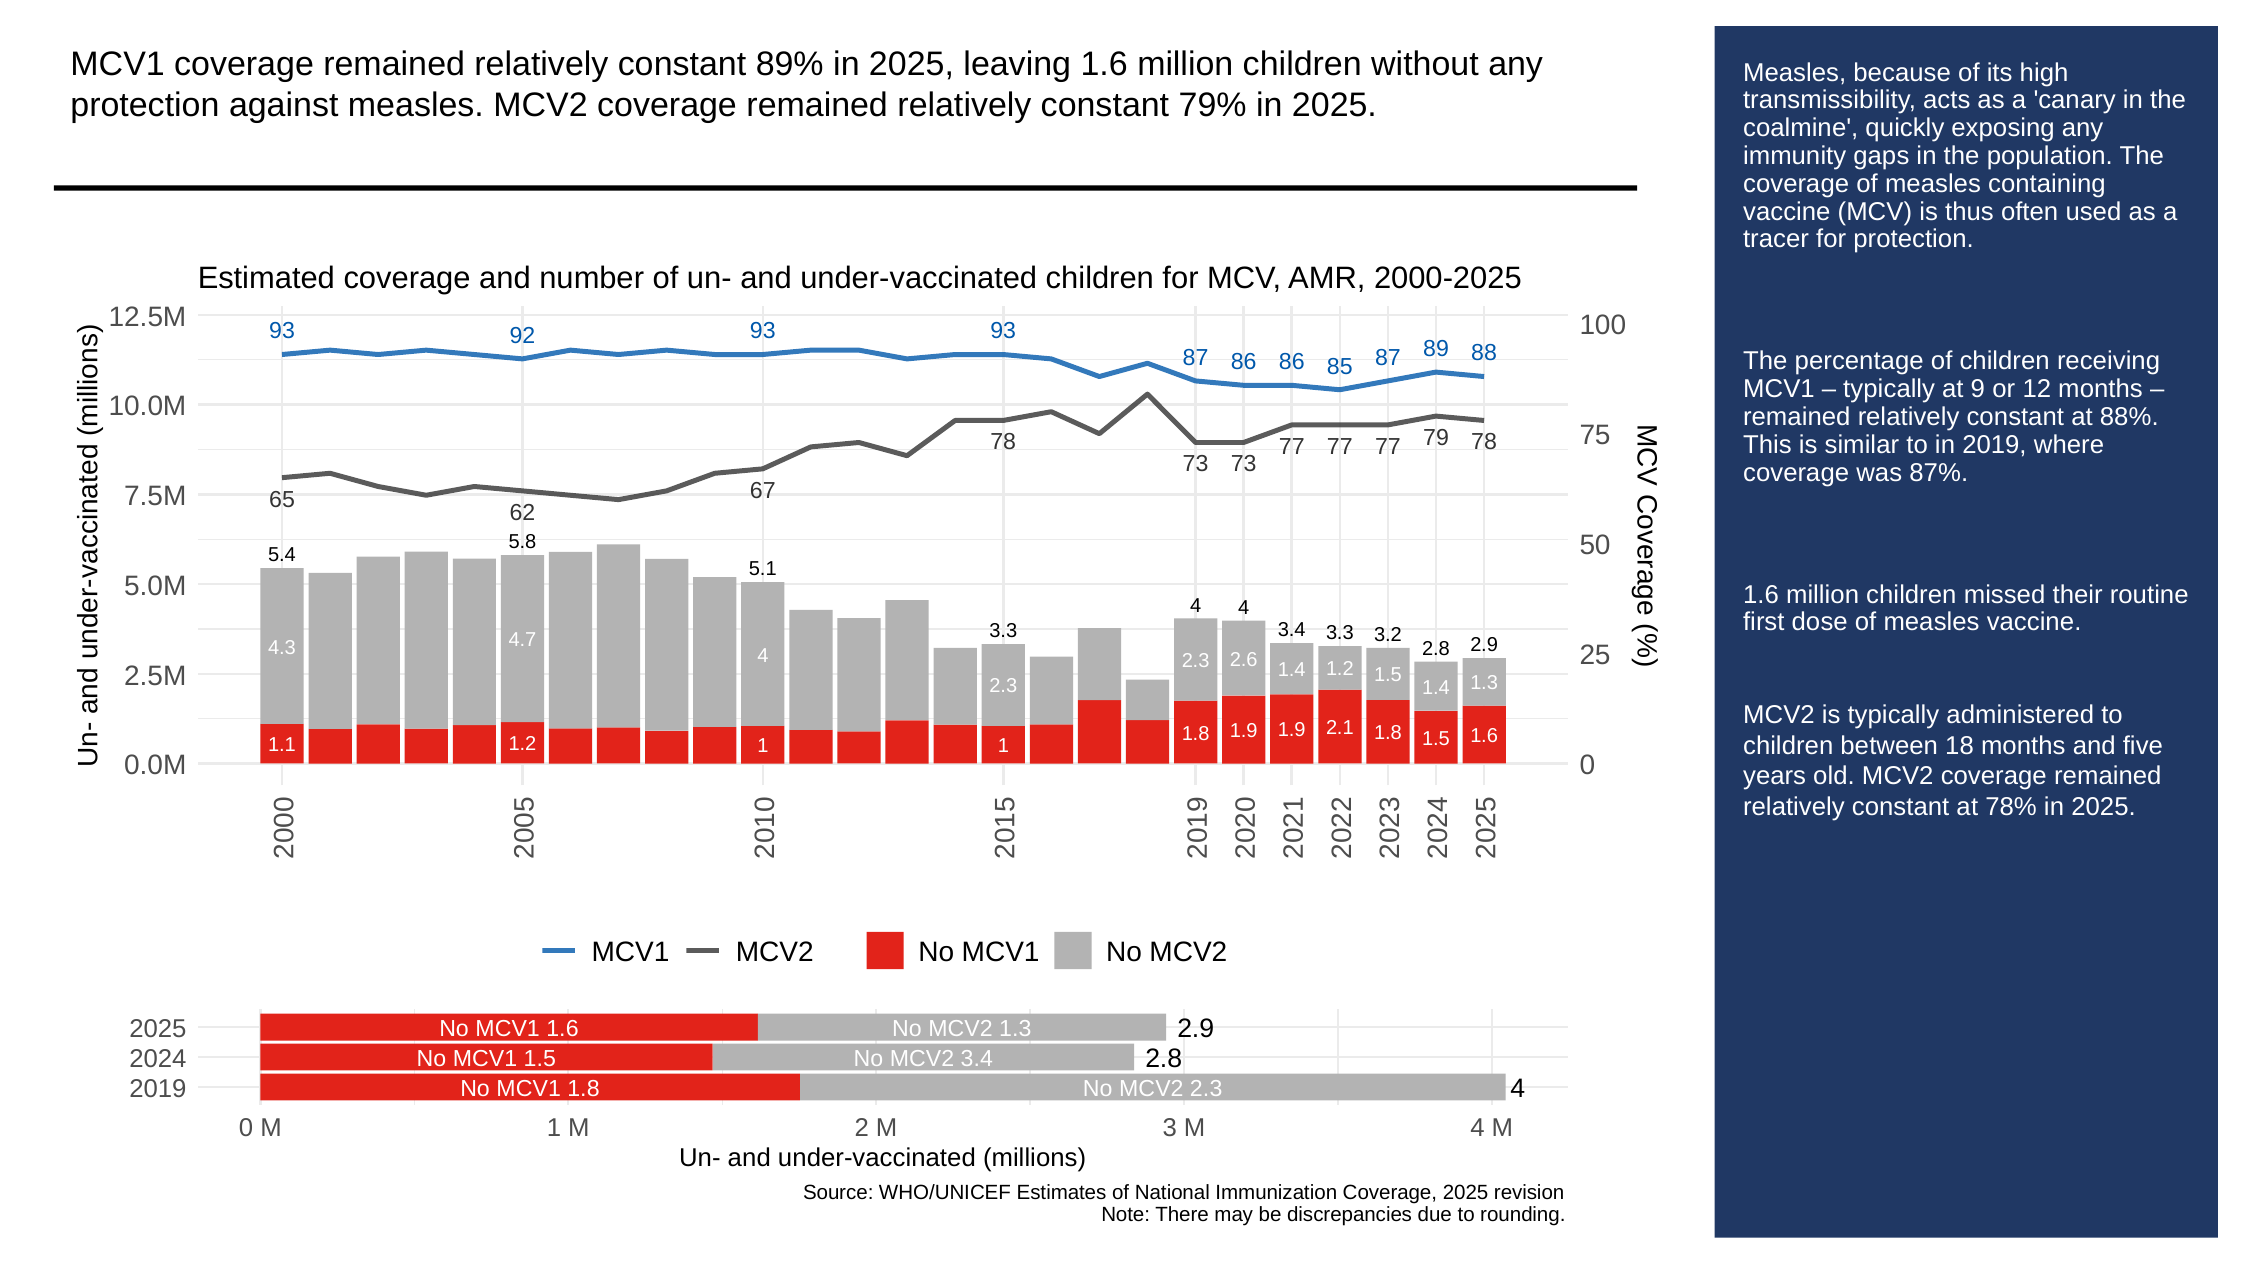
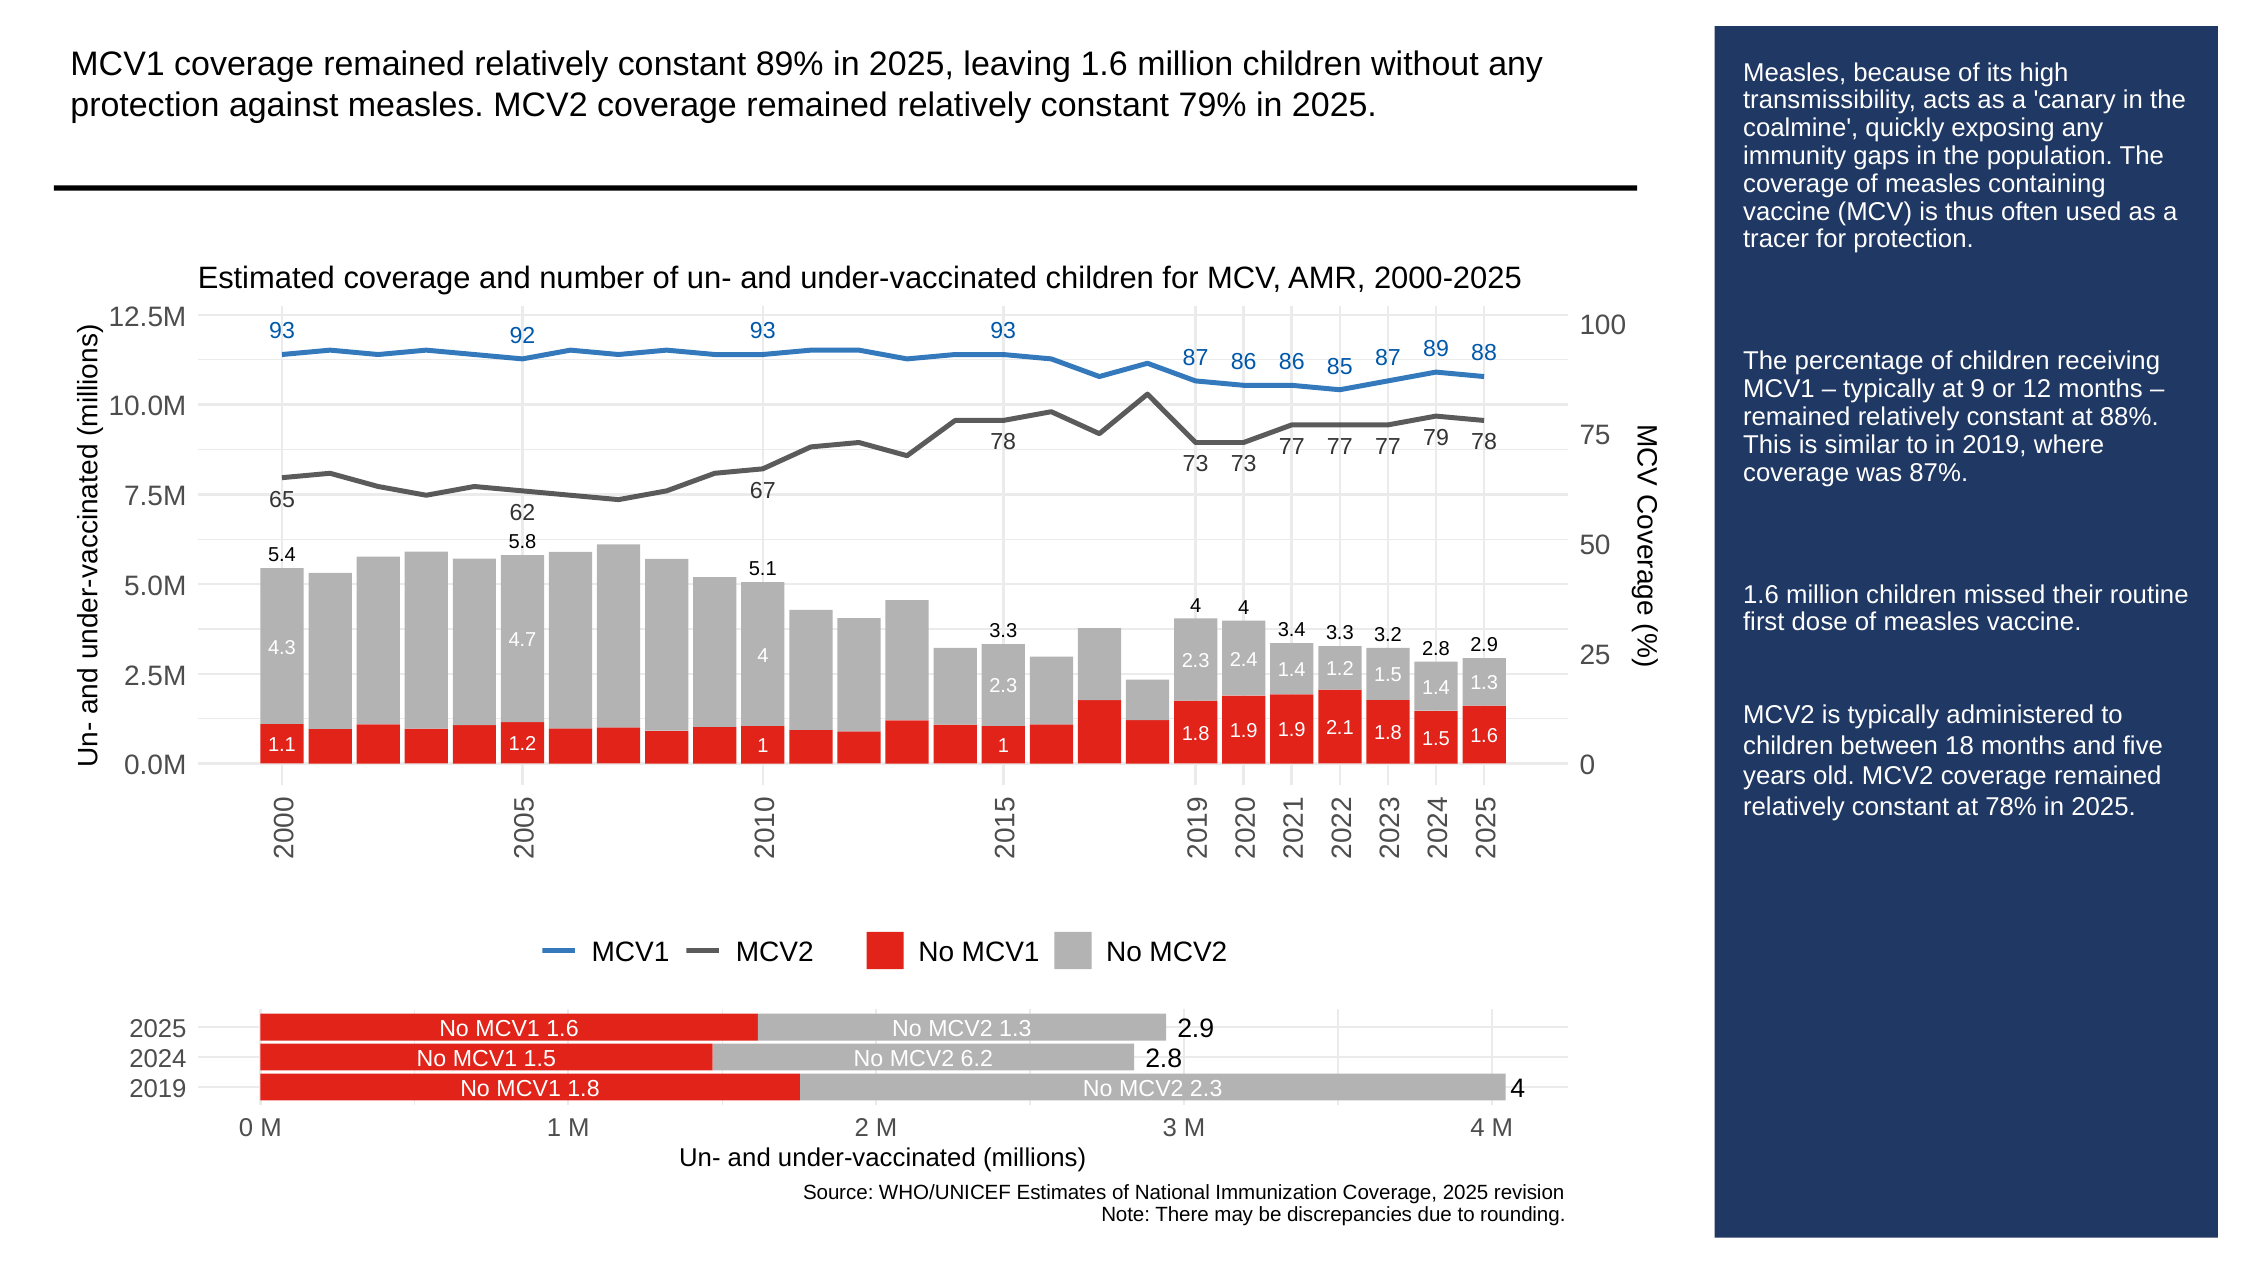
2.6: 2.6 -> 2.4 (1244, 659)
MCV2 3.4: 3.4 -> 6.2 (977, 1058)
